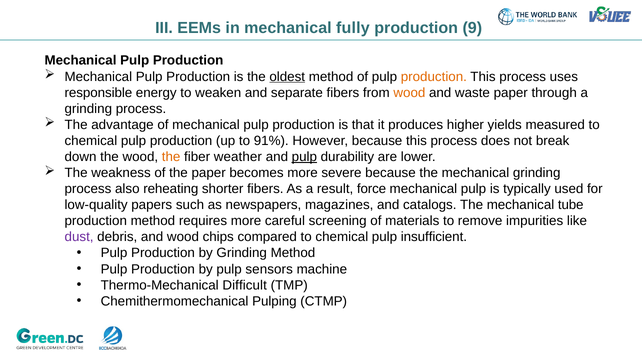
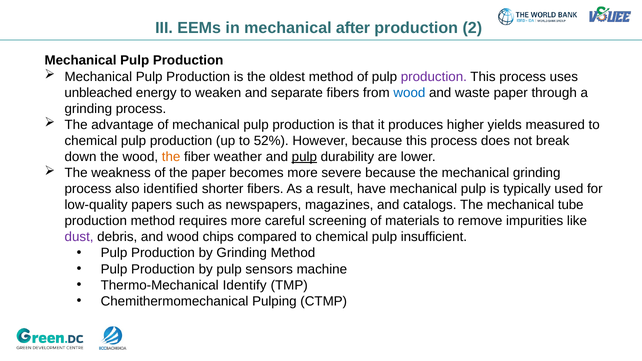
fully: fully -> after (353, 28)
9: 9 -> 2 (472, 28)
oldest underline: present -> none (287, 77)
production colour: orange -> purple (434, 77)
responsible: responsible -> unbleached (98, 93)
wood colour: orange -> blue (409, 93)
91%: 91% -> 52% (271, 141)
reheating: reheating -> identified (171, 189)
force: force -> have (371, 189)
Difficult: Difficult -> Identify (245, 285)
